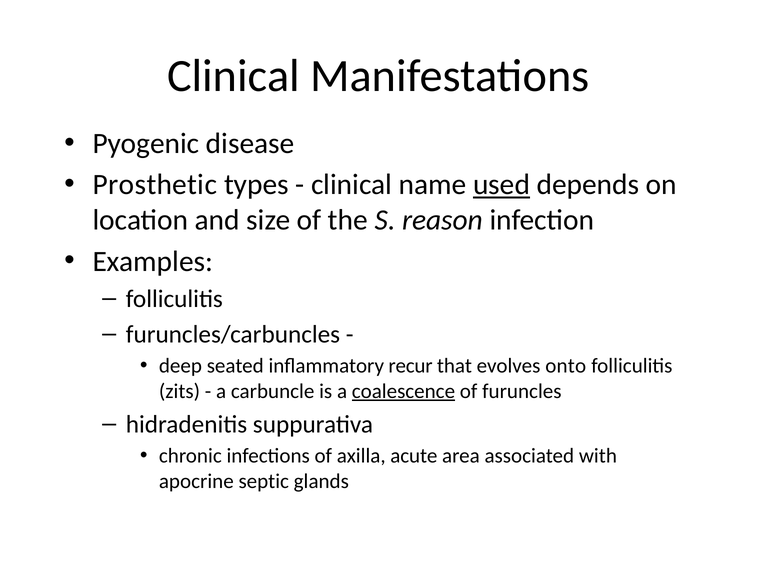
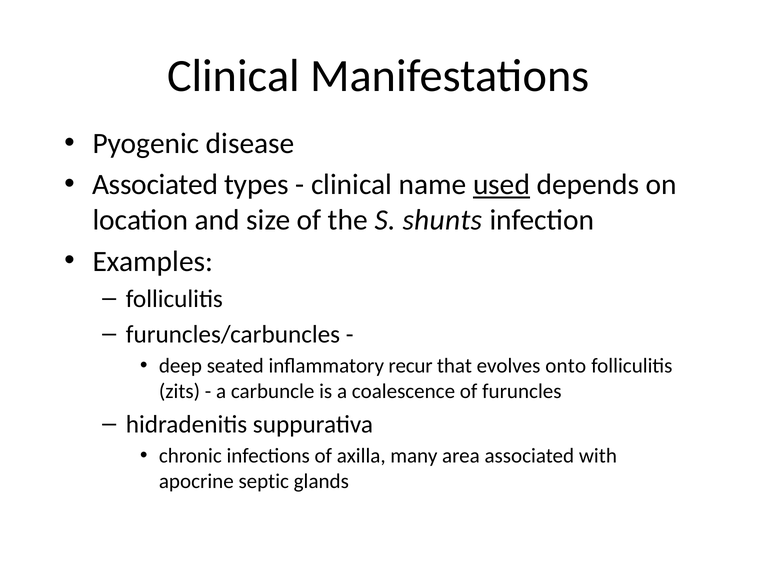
Prosthetic: Prosthetic -> Associated (155, 185)
reason: reason -> shunts (442, 220)
coalescence underline: present -> none (403, 391)
acute: acute -> many (414, 456)
